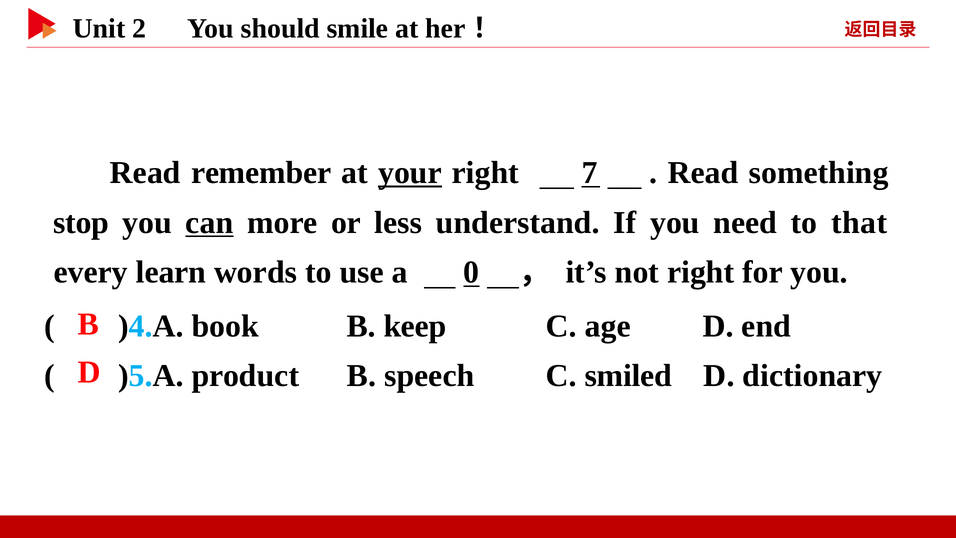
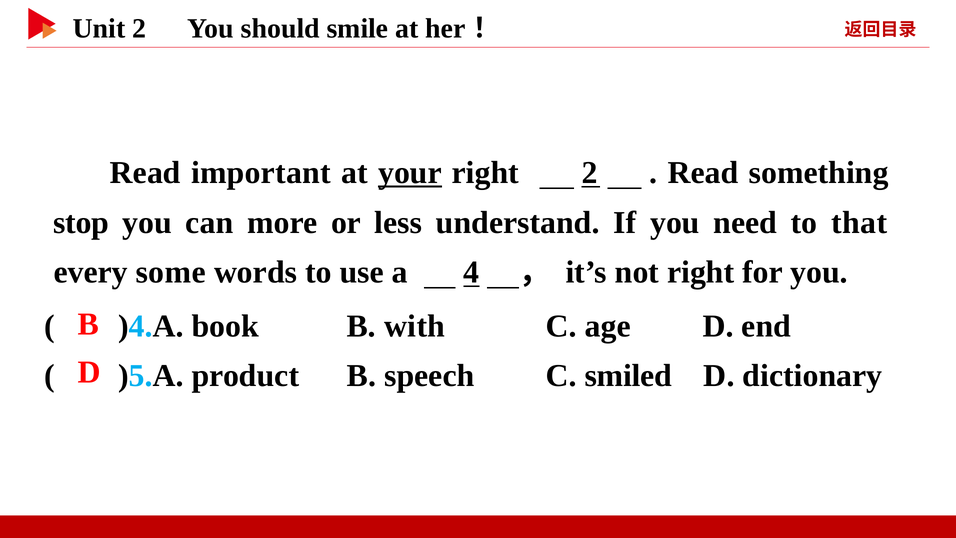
remember: remember -> important (261, 173)
right 7: 7 -> 2 (590, 173)
can underline: present -> none (209, 222)
learn: learn -> some (171, 272)
0: 0 -> 4 (471, 272)
keep: keep -> with (415, 326)
